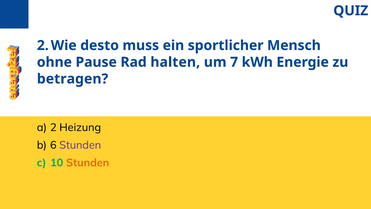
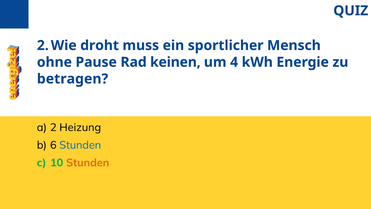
desto: desto -> droht (100, 45)
halten: halten -> keinen (175, 62)
7: 7 -> 4 (234, 62)
Stunden colour: purple -> blue (80, 145)
